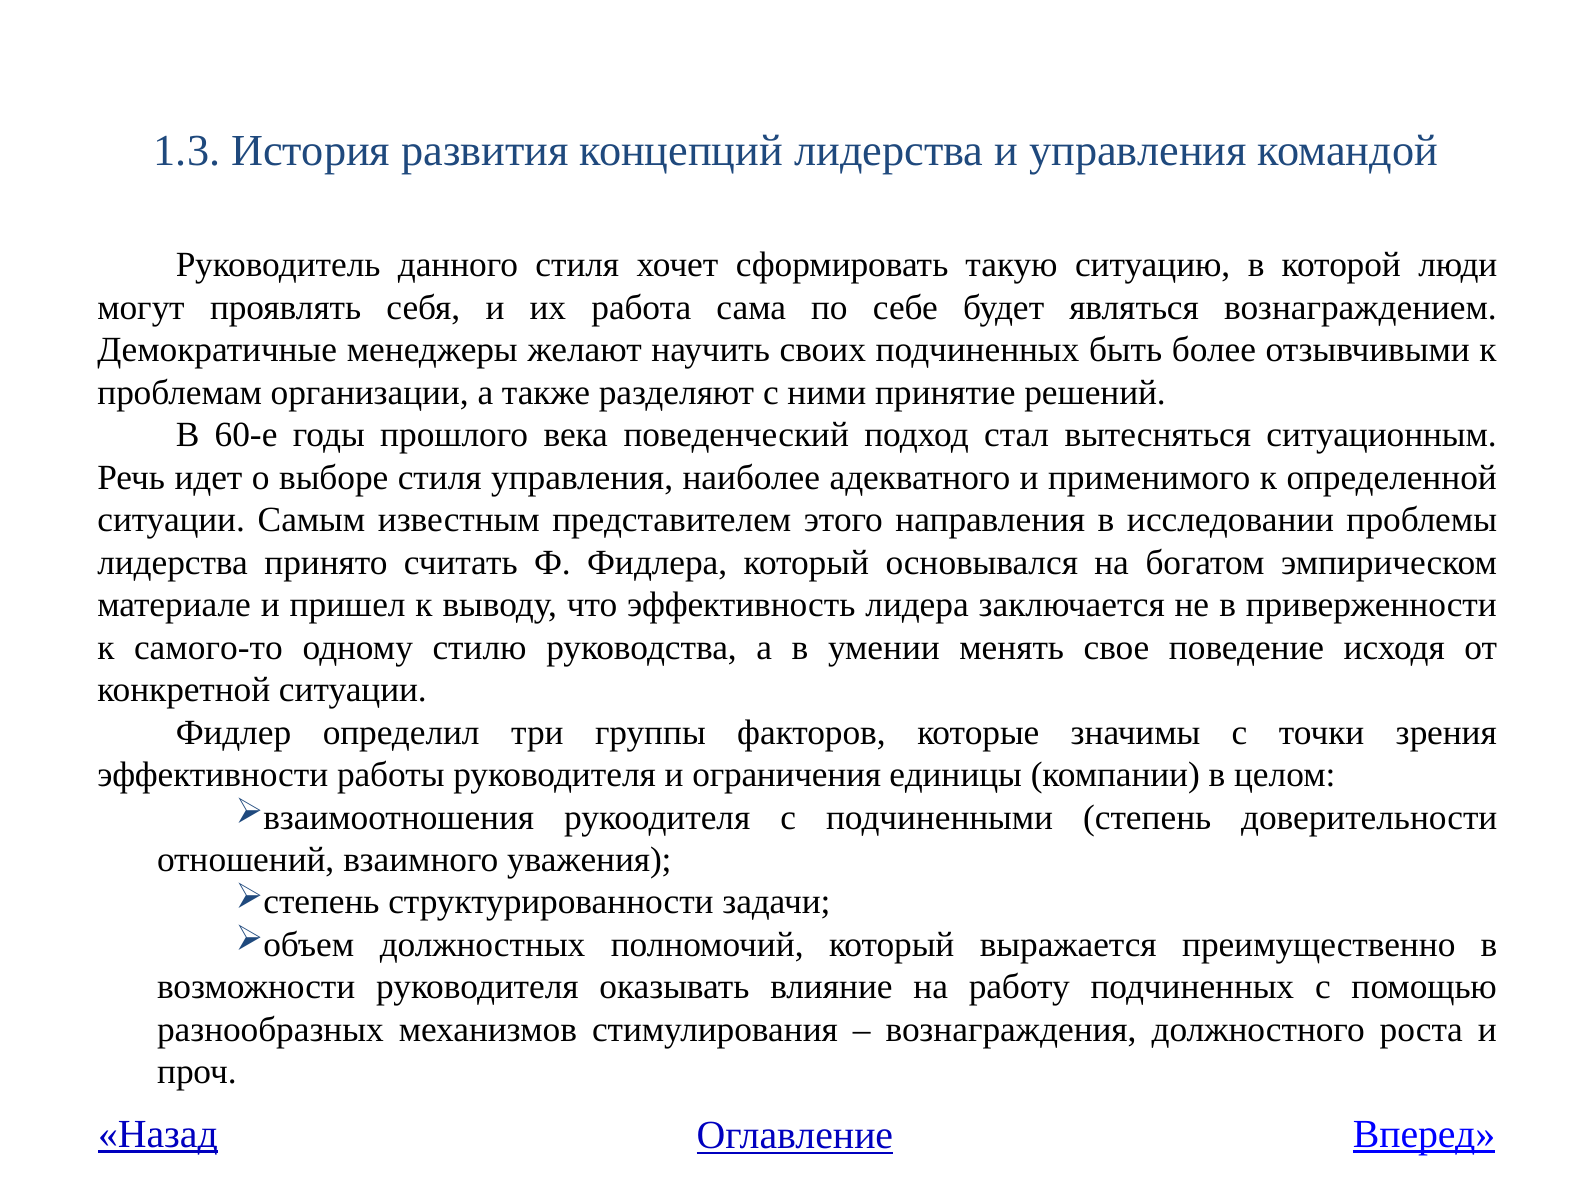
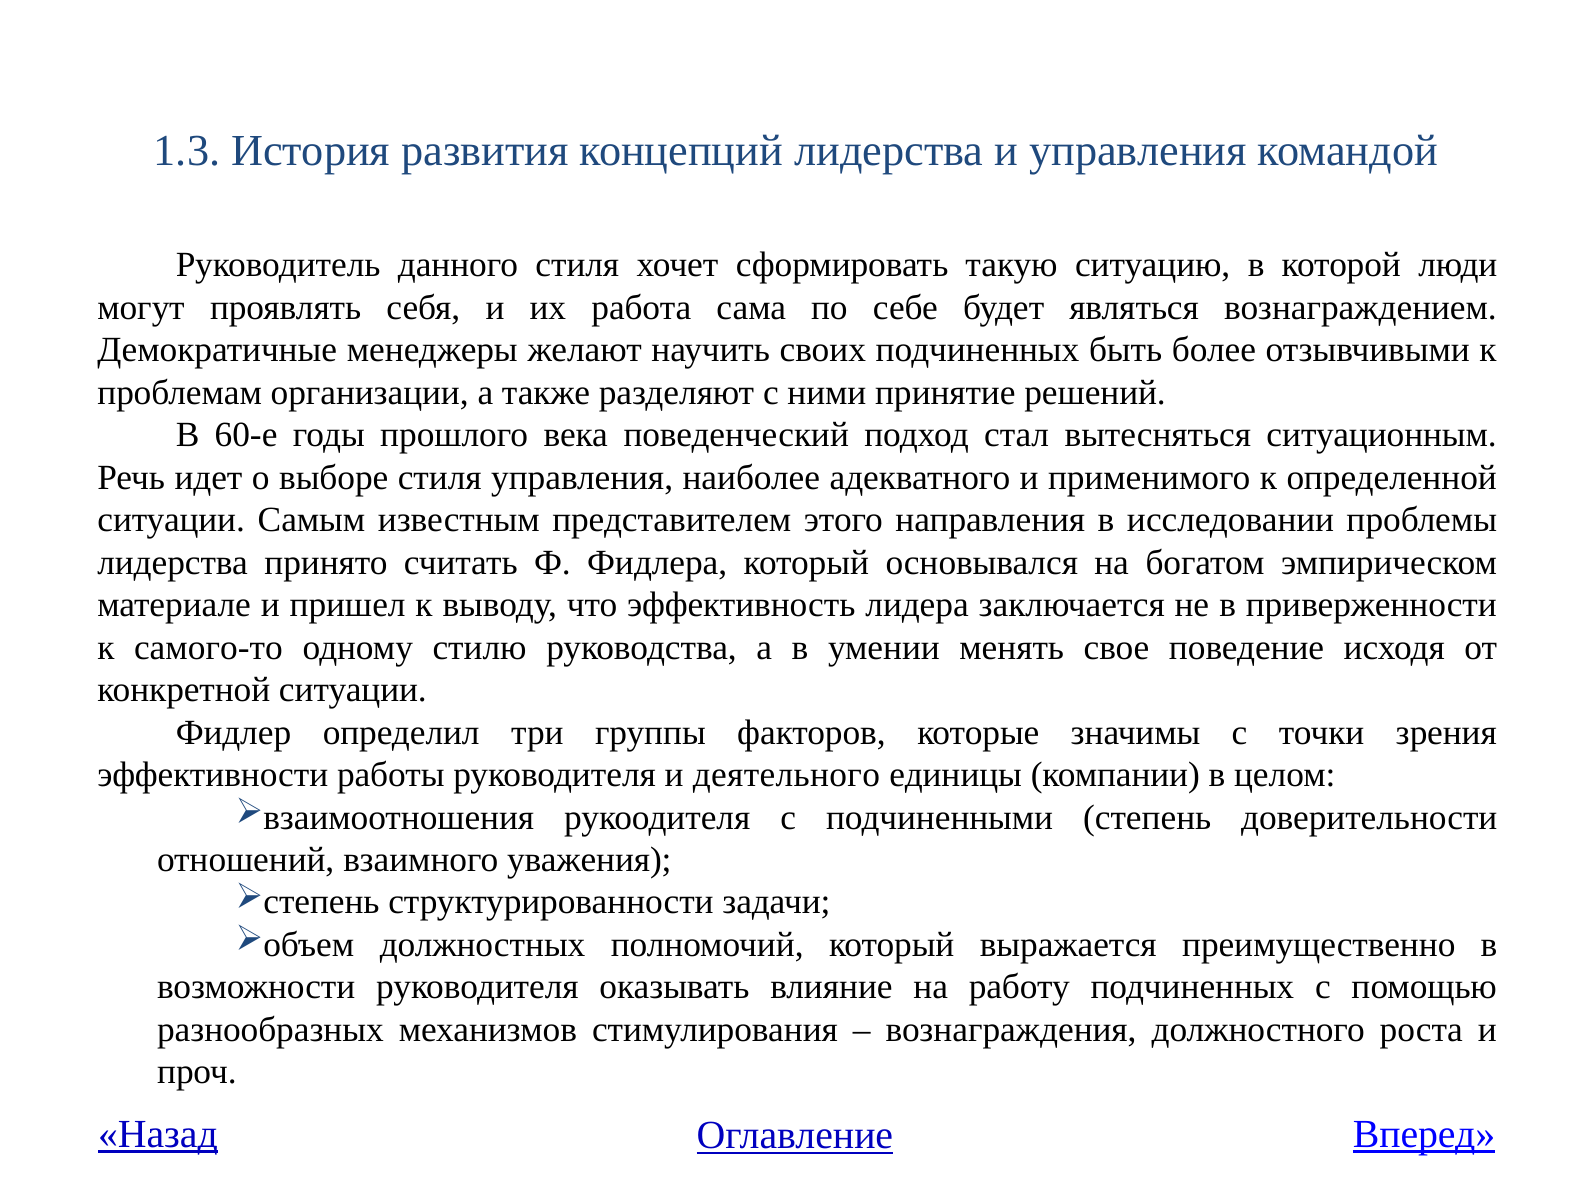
ограничения: ограничения -> деятельного (786, 775)
